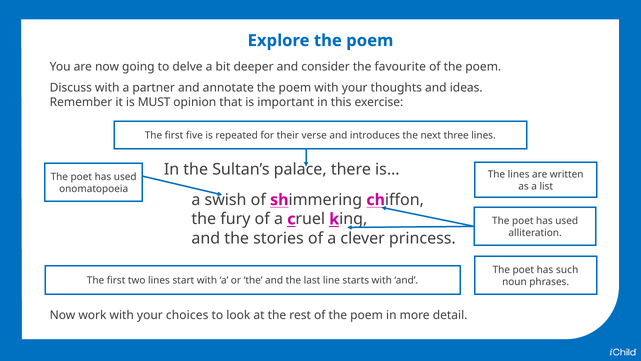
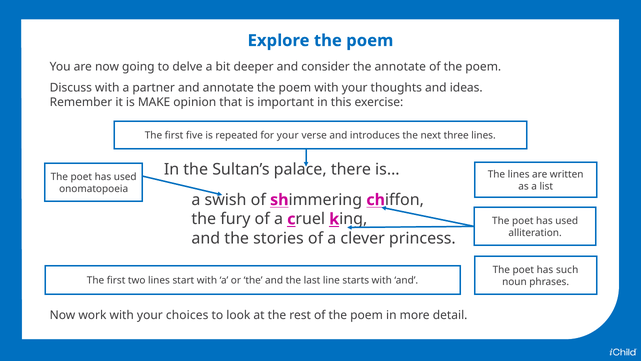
the favourite: favourite -> annotate (400, 67)
MUST: MUST -> MAKE (154, 102)
for their: their -> your (288, 135)
